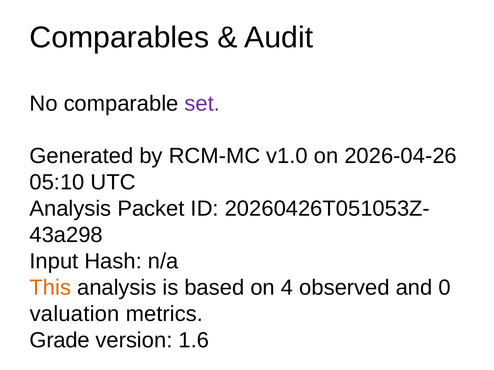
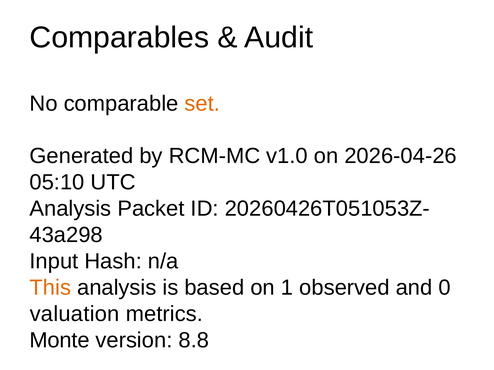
set colour: purple -> orange (202, 104)
4: 4 -> 1 (287, 288)
Grade: Grade -> Monte (60, 341)
1.6: 1.6 -> 8.8 (194, 341)
